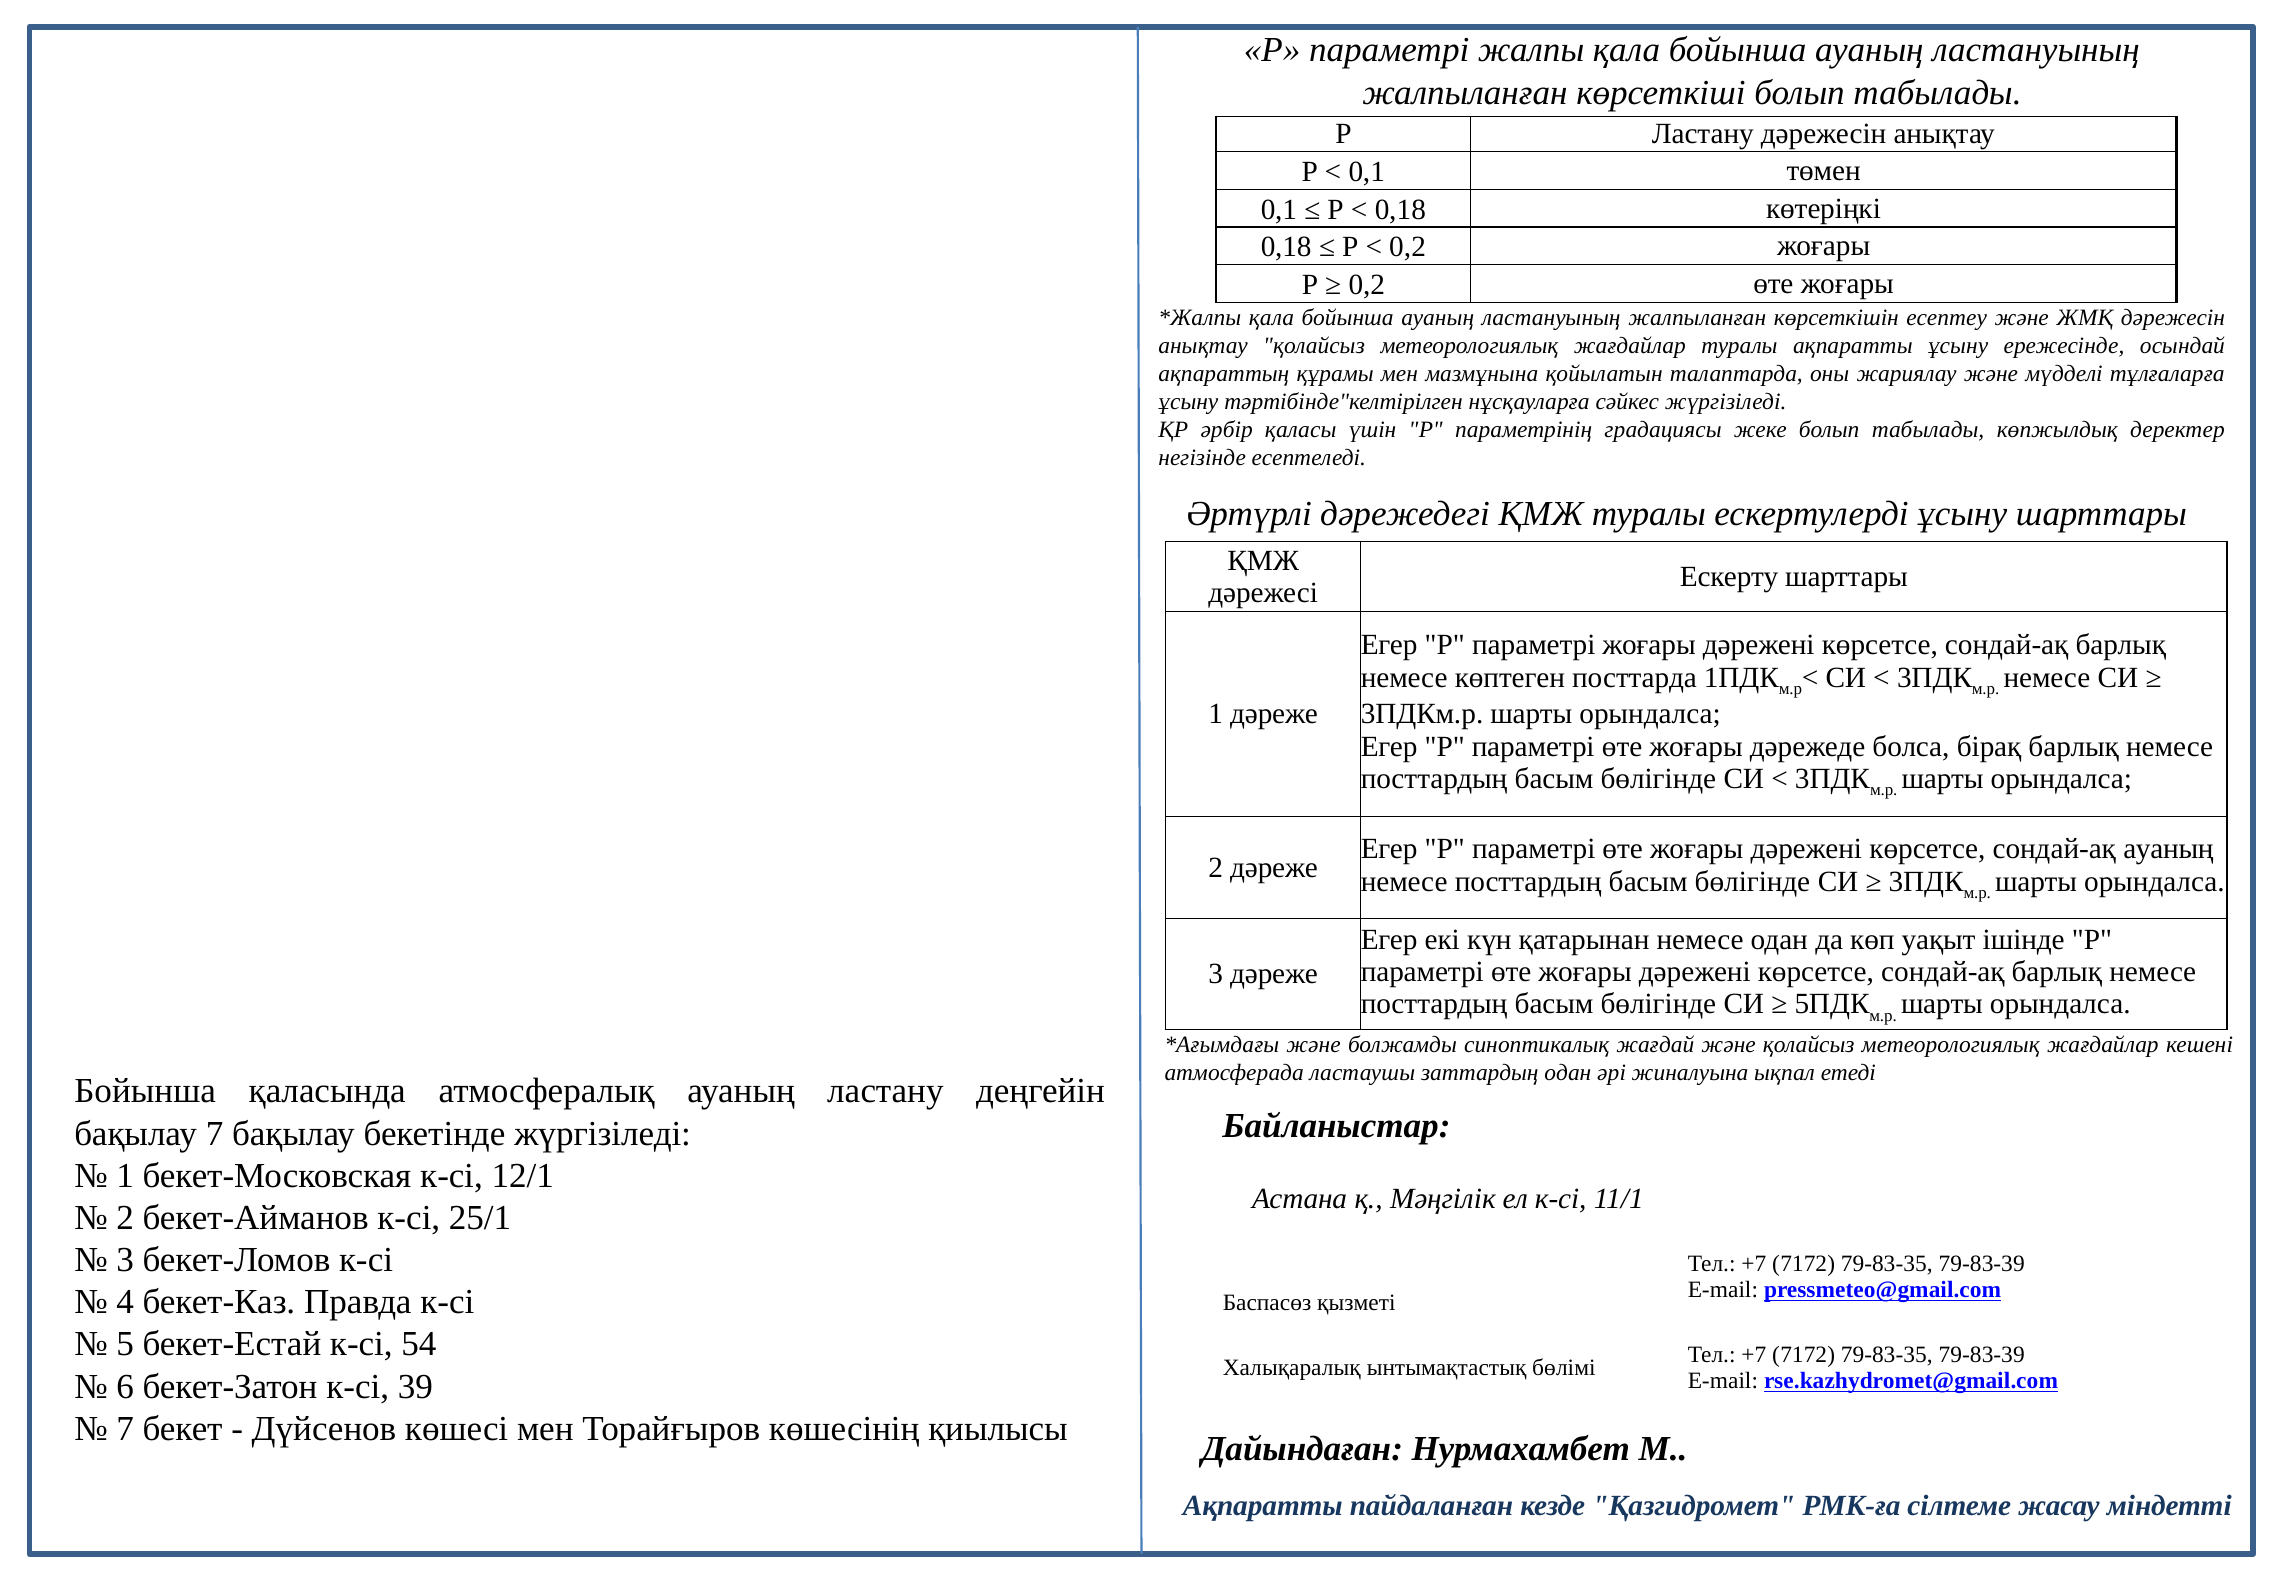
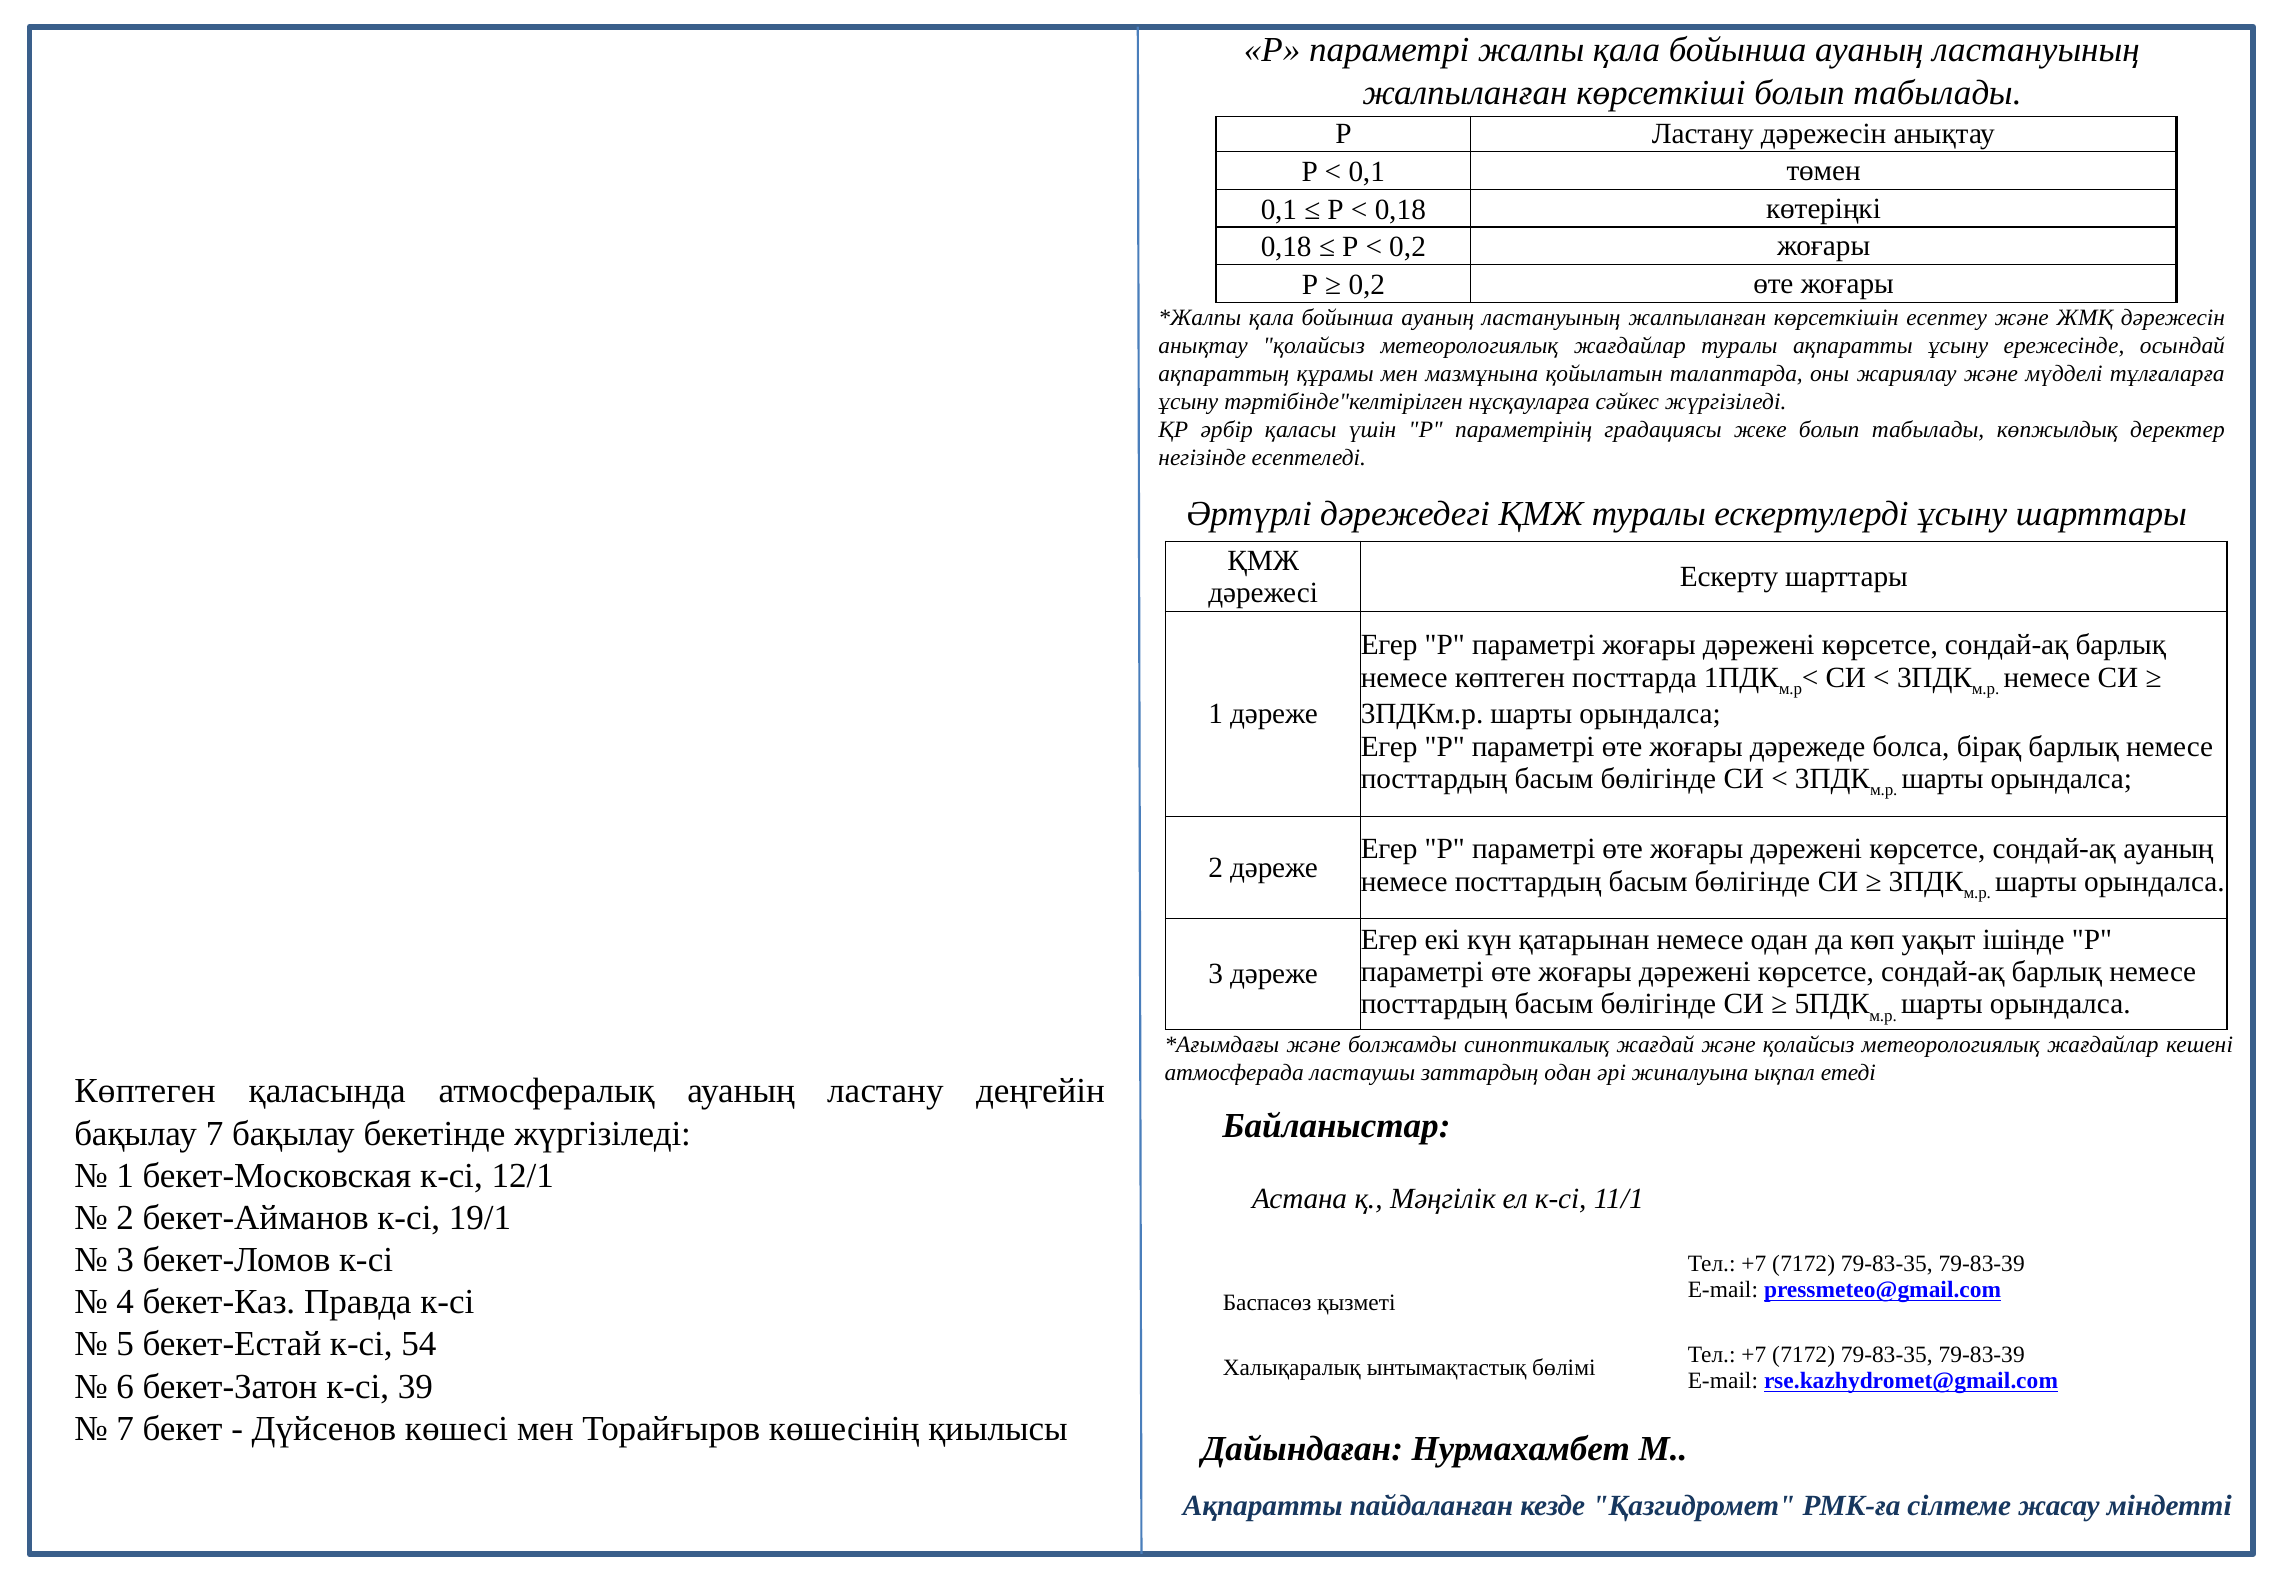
Бойынша: Бойынша -> Көптеген (145, 1091)
25/1: 25/1 -> 19/1 (480, 1217)
